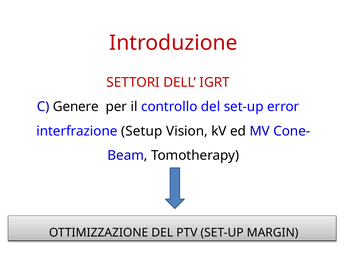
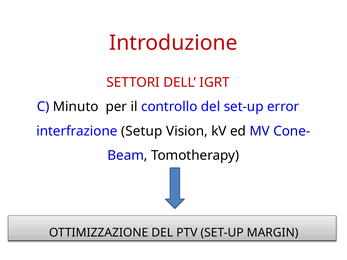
Genere: Genere -> Minuto (76, 107)
